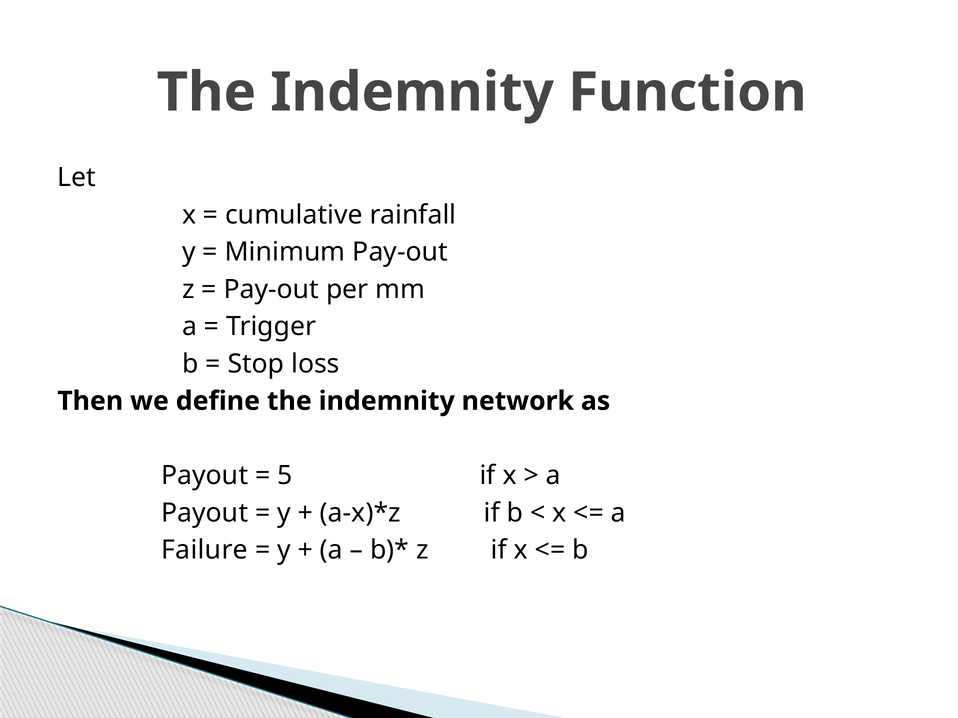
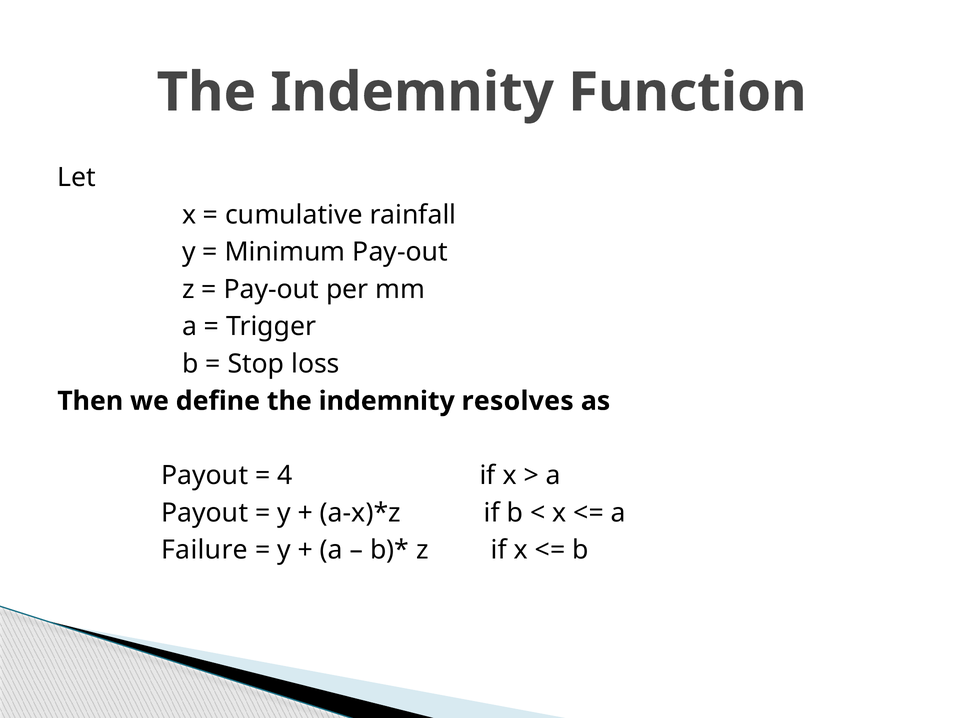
network: network -> resolves (518, 401)
5: 5 -> 4 (285, 476)
